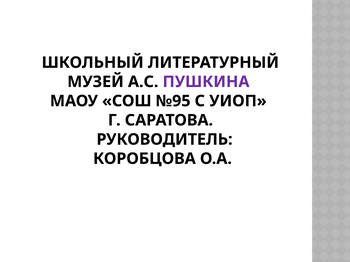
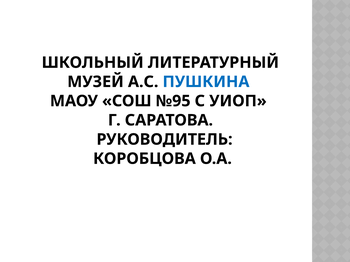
ПУШКИНА colour: purple -> blue (206, 82)
